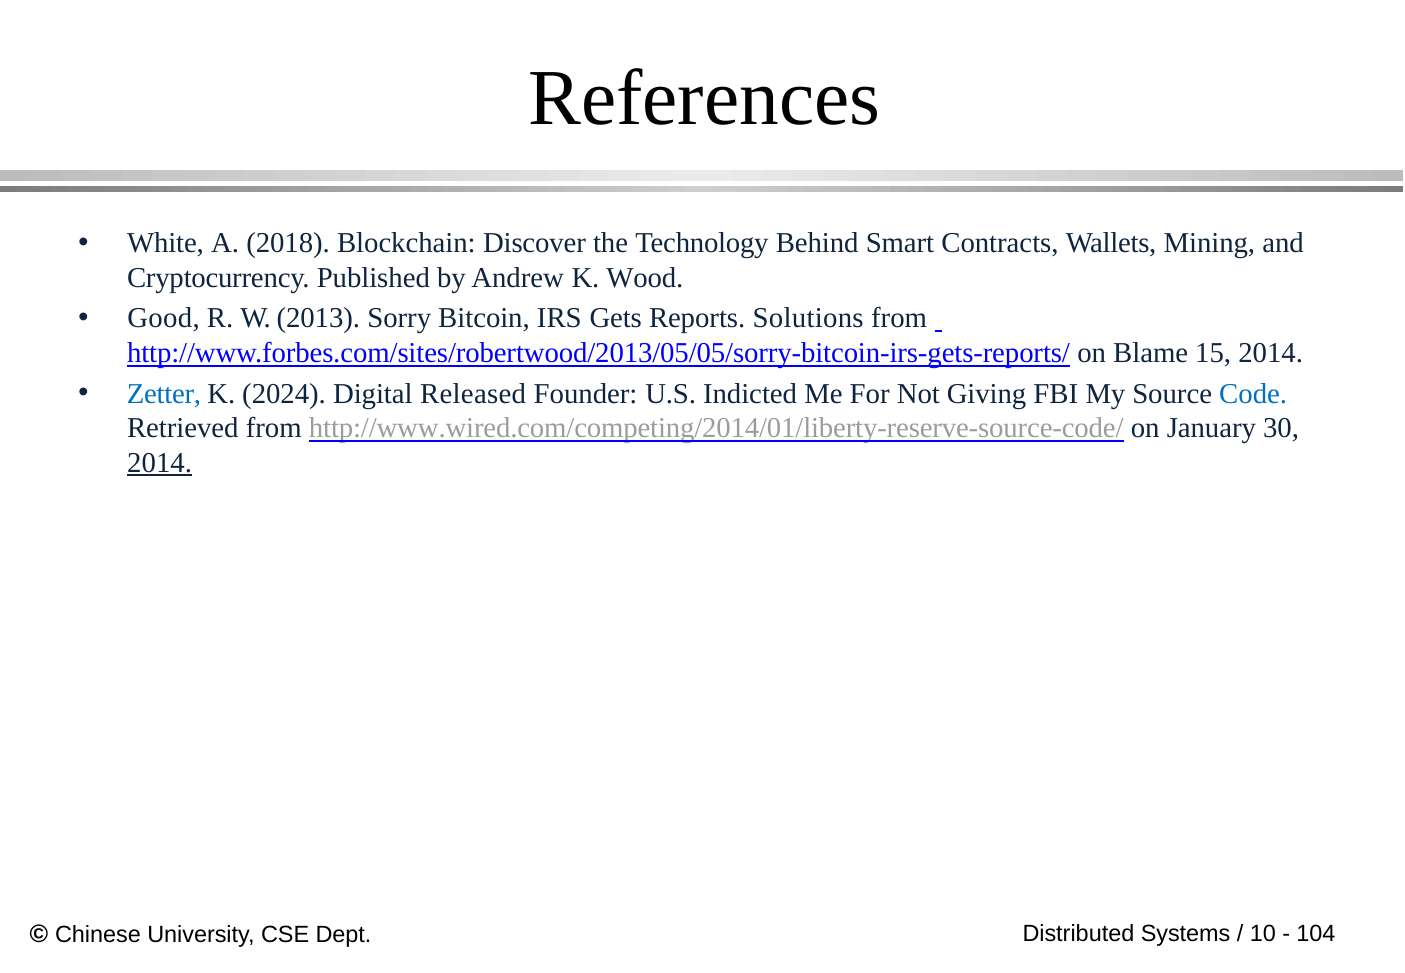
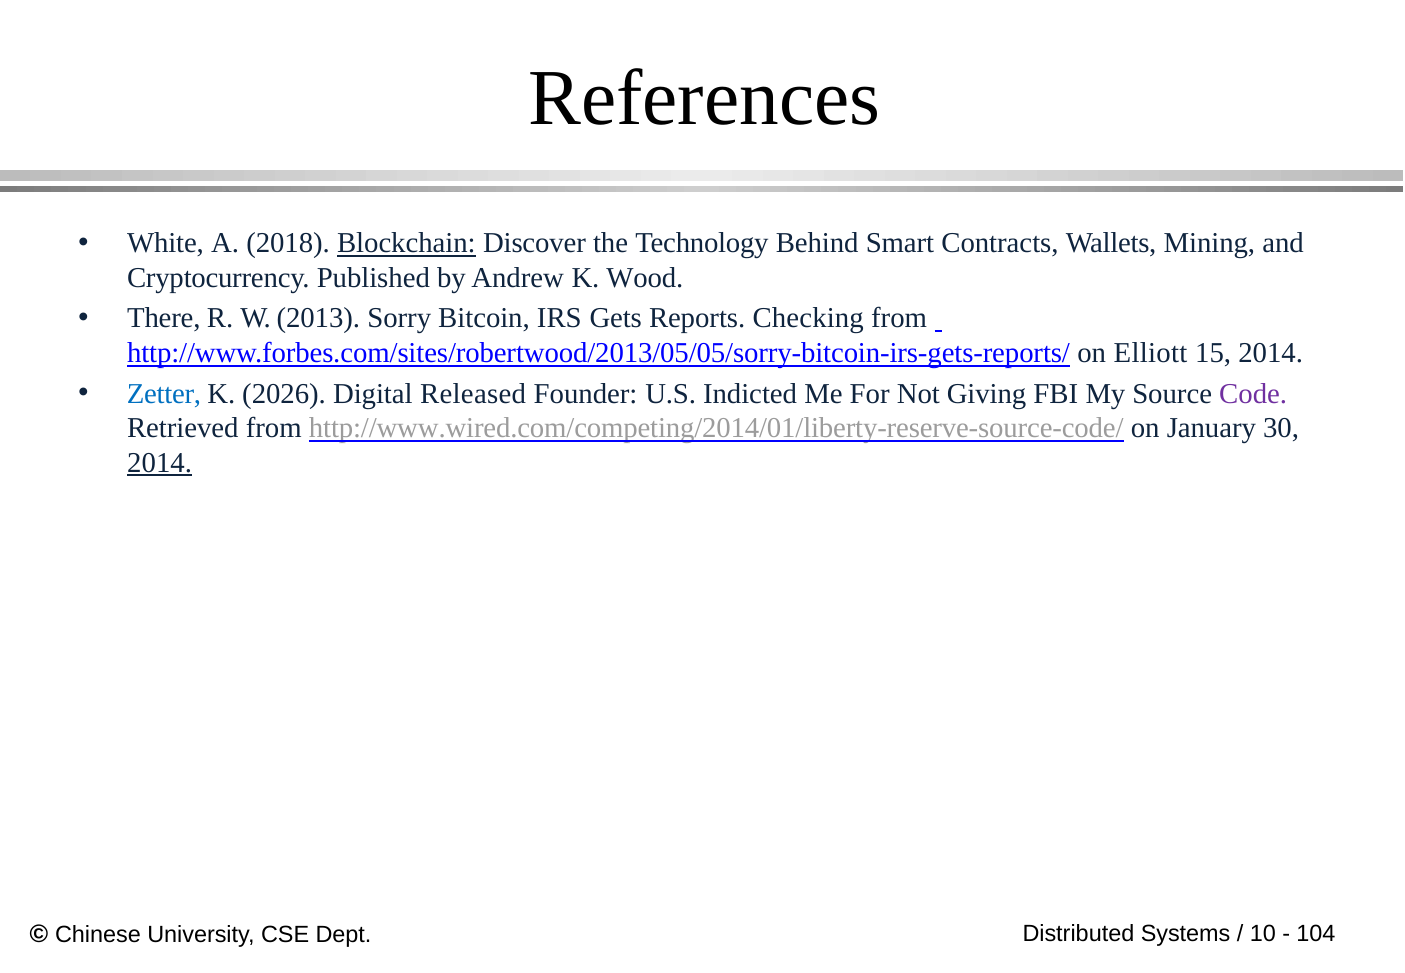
Blockchain underline: none -> present (406, 243)
Good: Good -> There (164, 318)
Solutions: Solutions -> Checking (808, 318)
Blame: Blame -> Elliott (1151, 353)
2024: 2024 -> 2026 (284, 394)
Code colour: blue -> purple (1253, 394)
